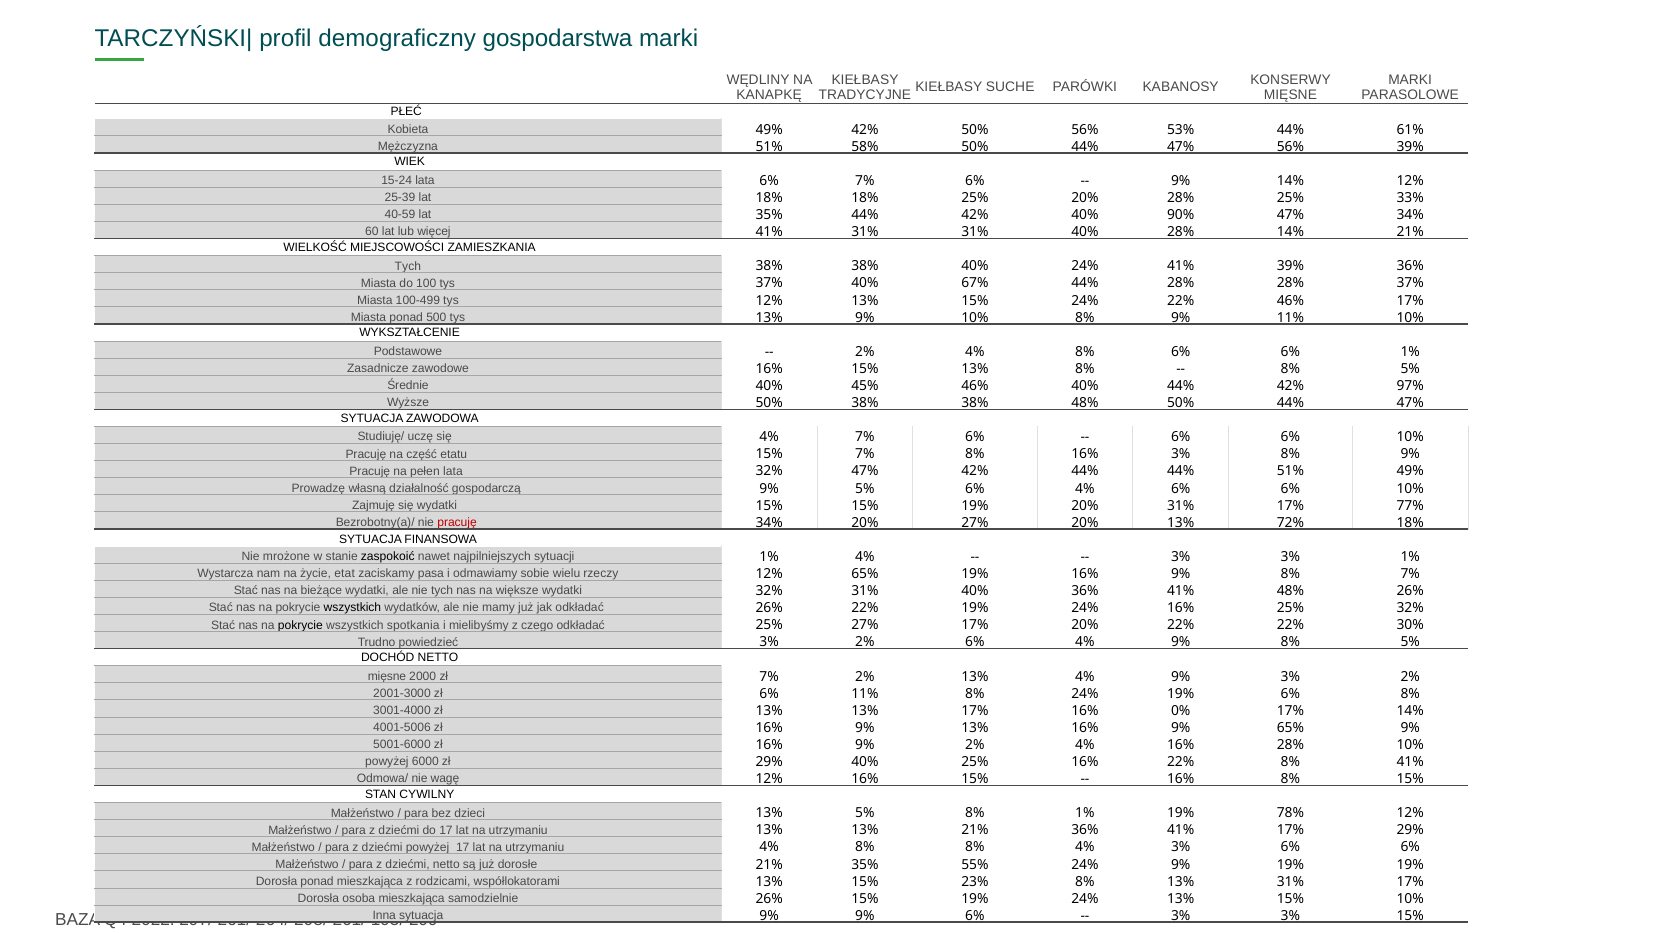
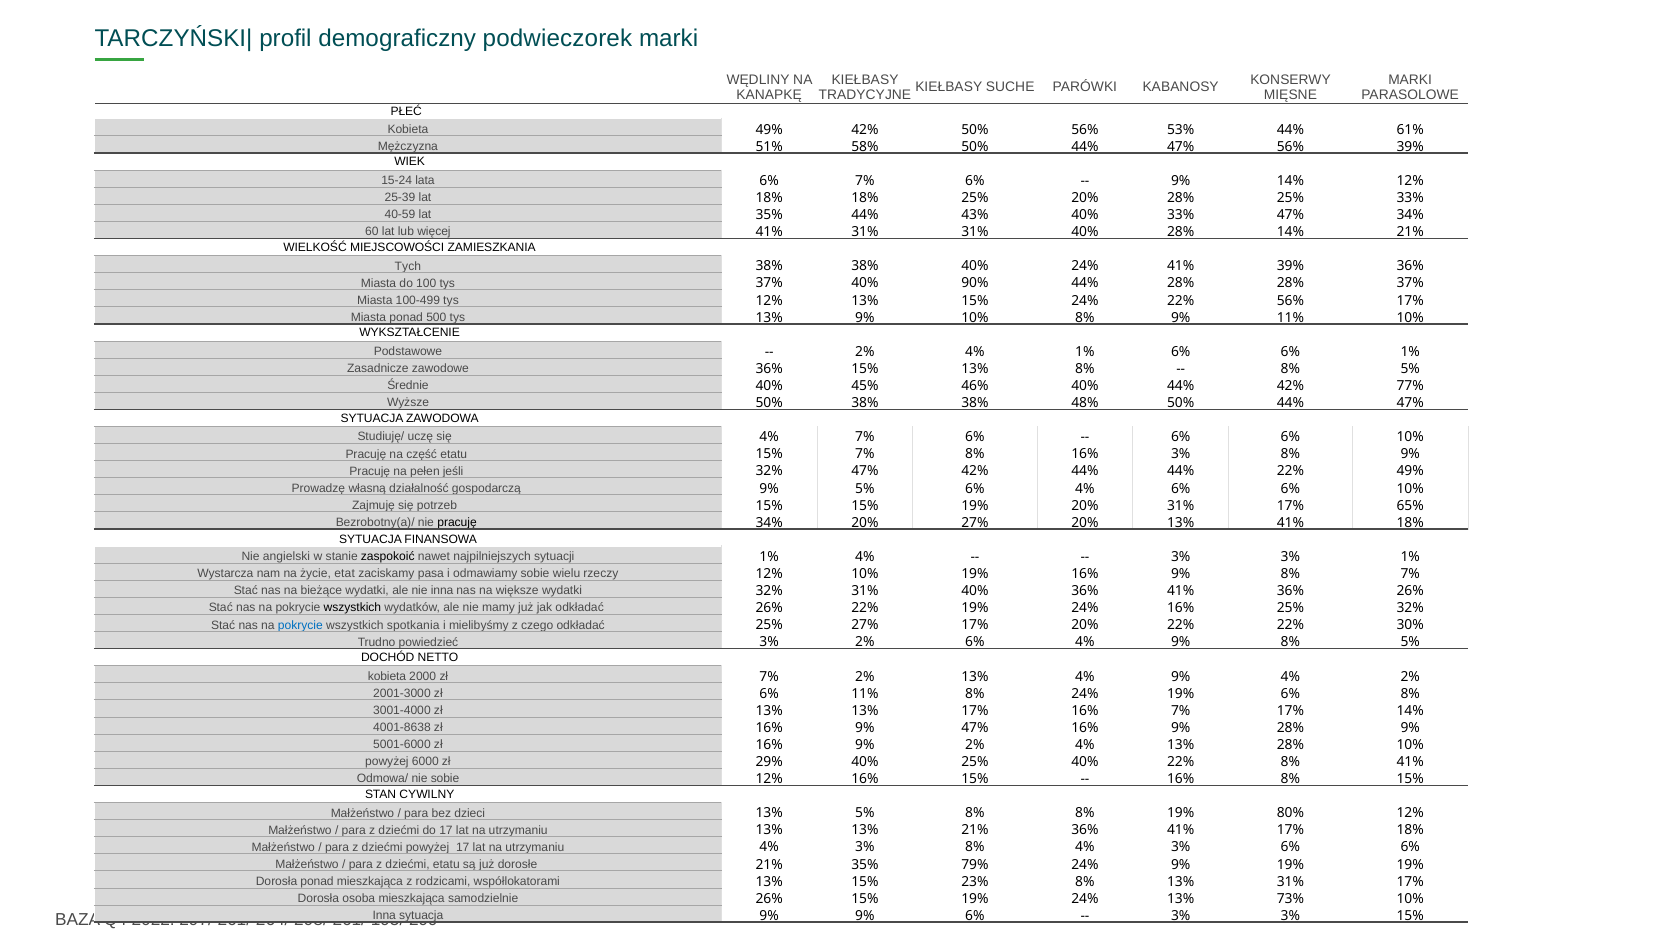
gospodarstwa: gospodarstwa -> podwieczorek (557, 39)
35% 44% 42%: 42% -> 43% (975, 215)
40% 90%: 90% -> 33% (1181, 215)
67%: 67% -> 90% (975, 283)
22% 46%: 46% -> 56% (1290, 301)
2% 4% 8%: 8% -> 1% (1085, 352)
zawodowe 16%: 16% -> 36% (769, 369)
97%: 97% -> 77% (1410, 386)
pełen lata: lata -> jeśli (453, 471)
44% 51%: 51% -> 22% (1290, 471)
się wydatki: wydatki -> potrzeb (437, 505)
77%: 77% -> 65% (1410, 506)
pracuję colour: red -> black (457, 523)
13% 72%: 72% -> 41% (1290, 523)
mrożone: mrożone -> angielski (287, 557)
12% 65%: 65% -> 10% (865, 574)
nie tych: tych -> inna (442, 591)
41% 48%: 48% -> 36% (1290, 591)
pokrycie colour: black -> blue (300, 625)
mięsne: mięsne -> kobieta (387, 676)
9% 3%: 3% -> 4% (1290, 677)
16% 0%: 0% -> 7% (1181, 711)
4001-5006: 4001-5006 -> 4001-8638 (402, 728)
9% 13%: 13% -> 47% (975, 728)
9% 65%: 65% -> 28% (1290, 728)
4% 16%: 16% -> 13% (1181, 745)
25% 16%: 16% -> 40% (1085, 762)
nie wagę: wagę -> sobie (445, 779)
8% 1%: 1% -> 8% (1085, 813)
78%: 78% -> 80% (1290, 813)
17% 29%: 29% -> 18% (1410, 831)
utrzymaniu 4% 8%: 8% -> 3% (865, 848)
dziećmi netto: netto -> etatu (446, 864)
55%: 55% -> 79% (975, 865)
24% 13% 15%: 15% -> 73% (1290, 899)
